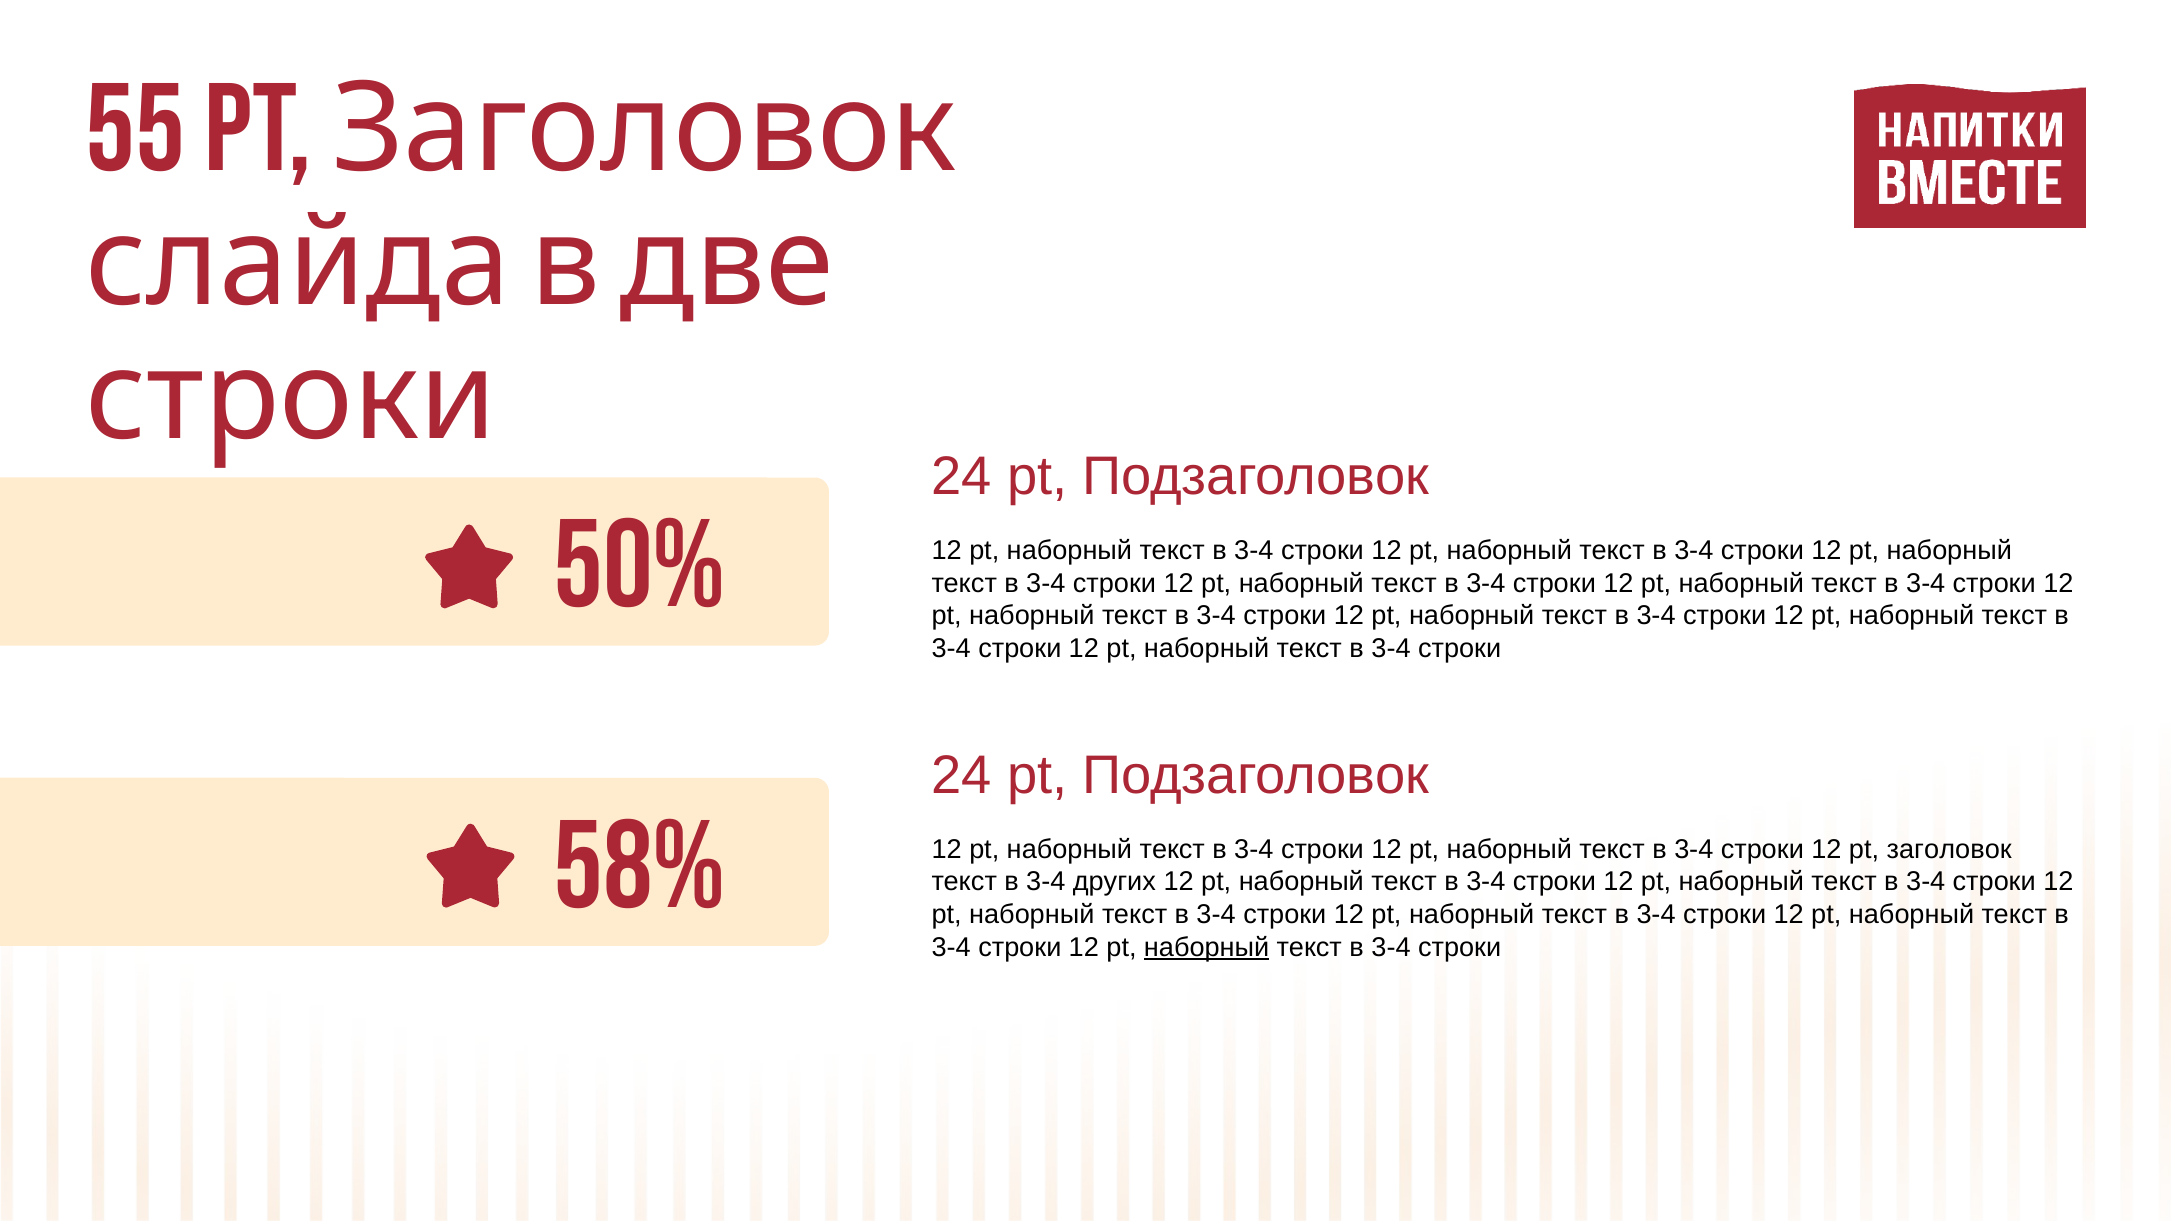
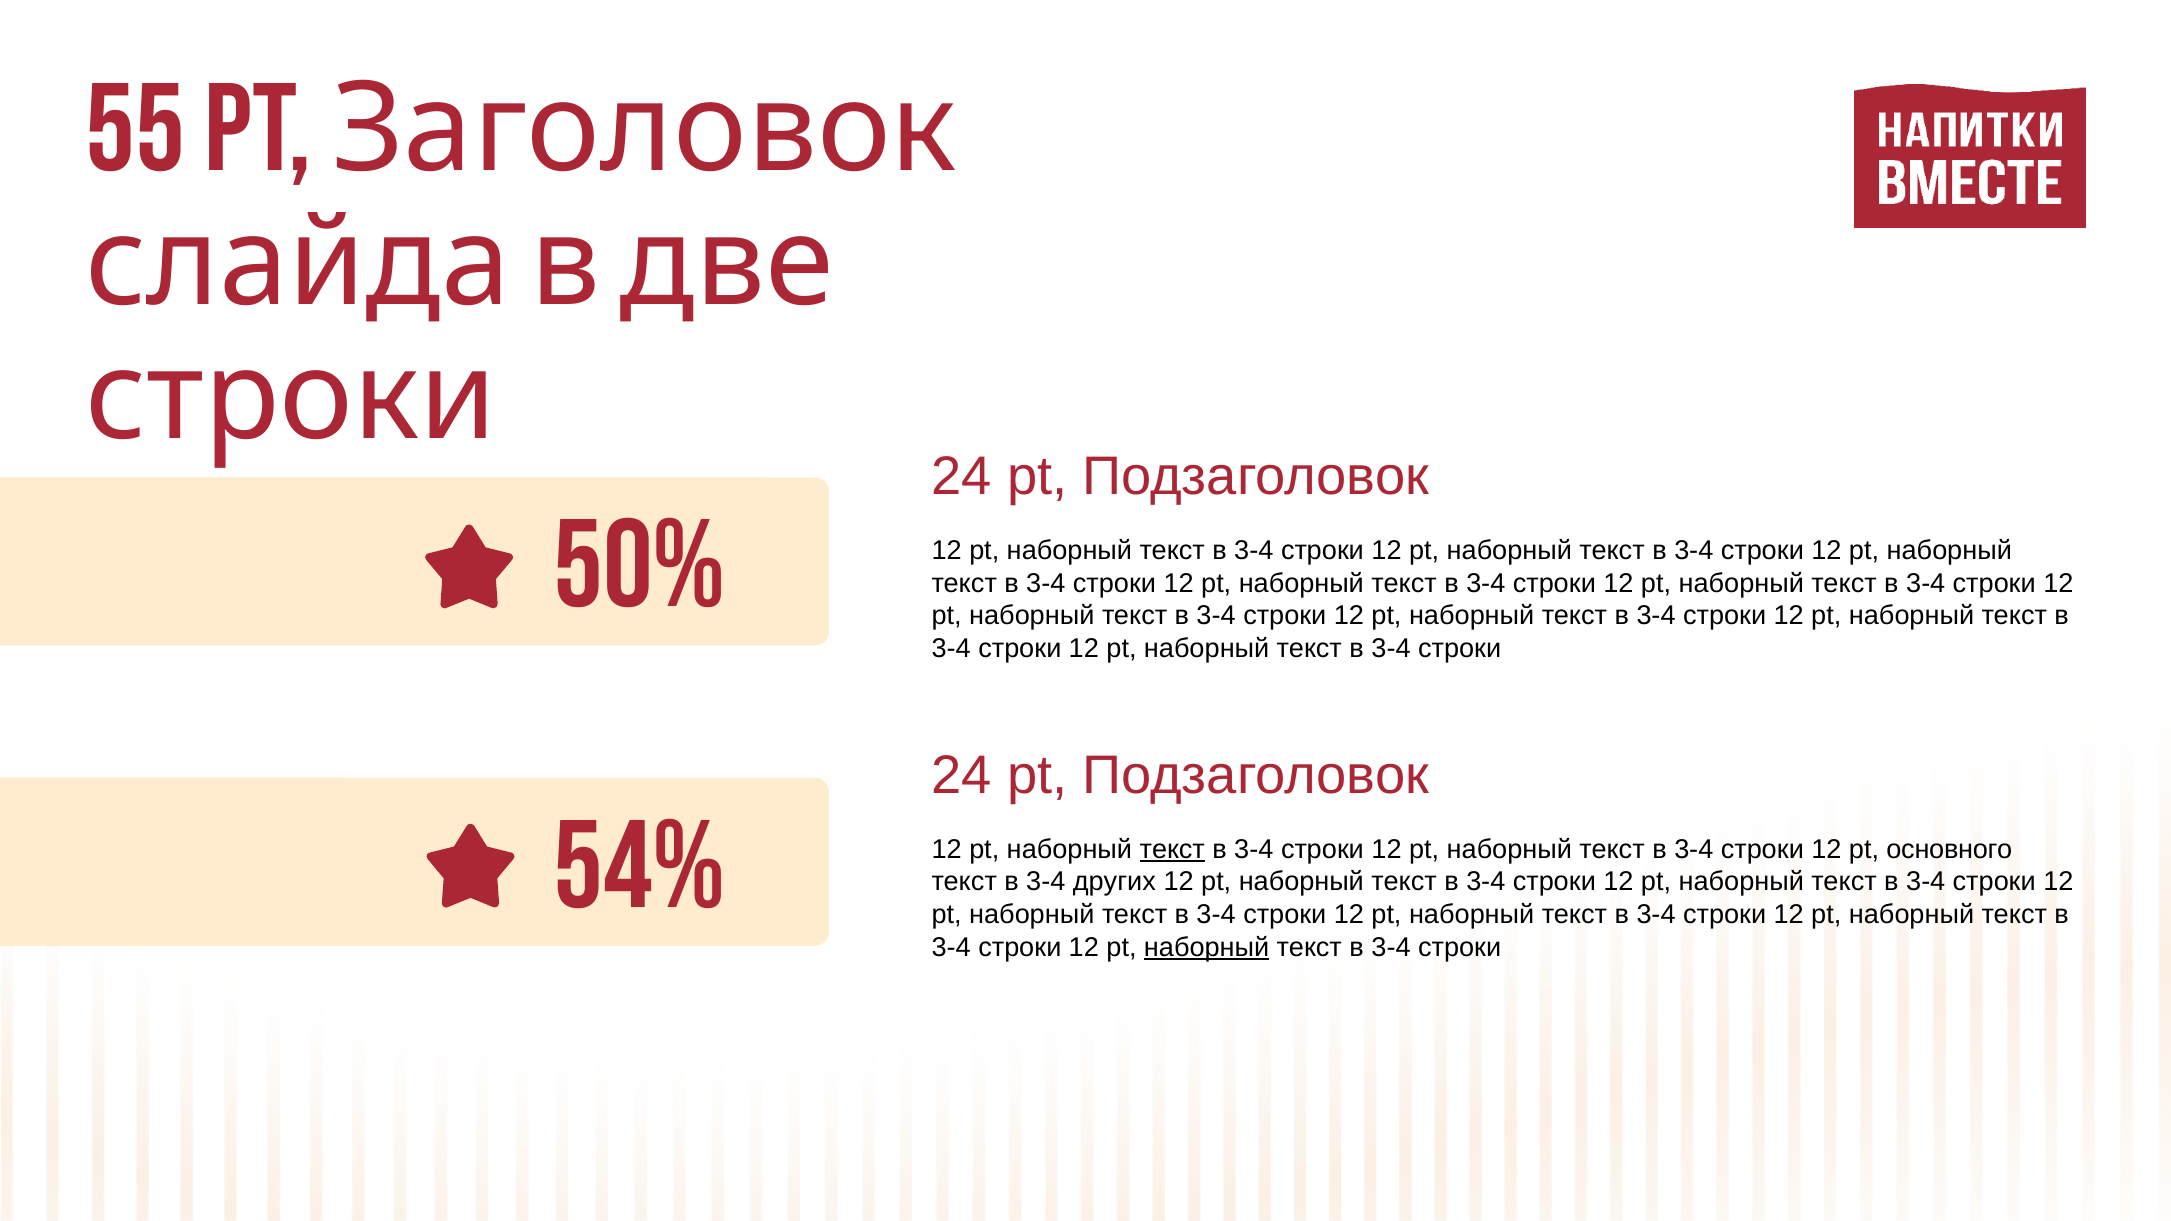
58%: 58% -> 54% (640, 866)
текст underline: none -> present (1172, 850)
12 pt заголовок: заголовок -> основного (1949, 850)
